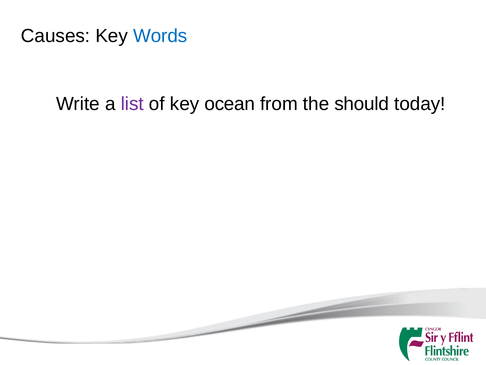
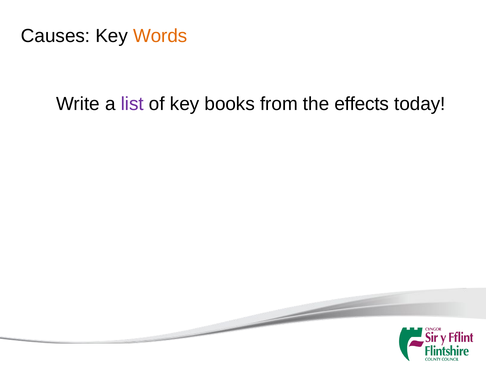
Words colour: blue -> orange (160, 36)
ocean: ocean -> books (230, 104)
should: should -> effects (362, 104)
